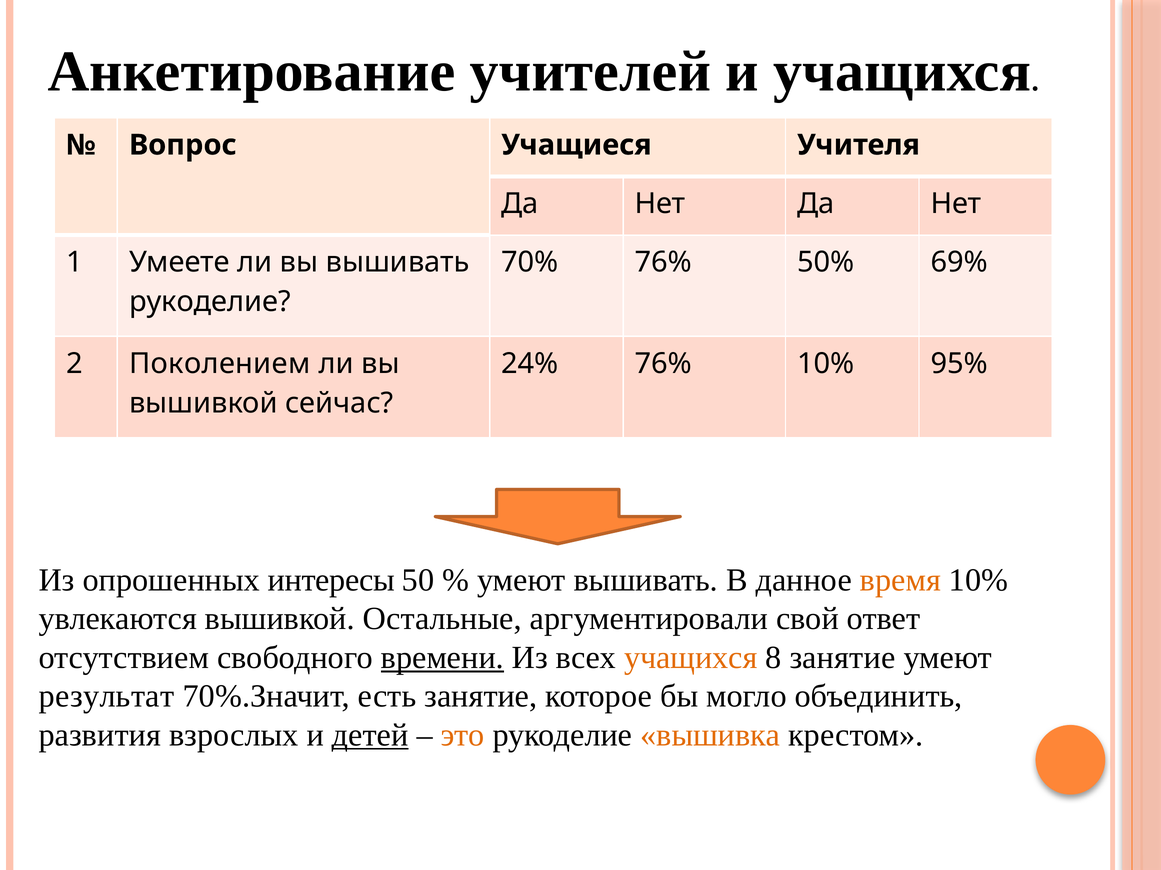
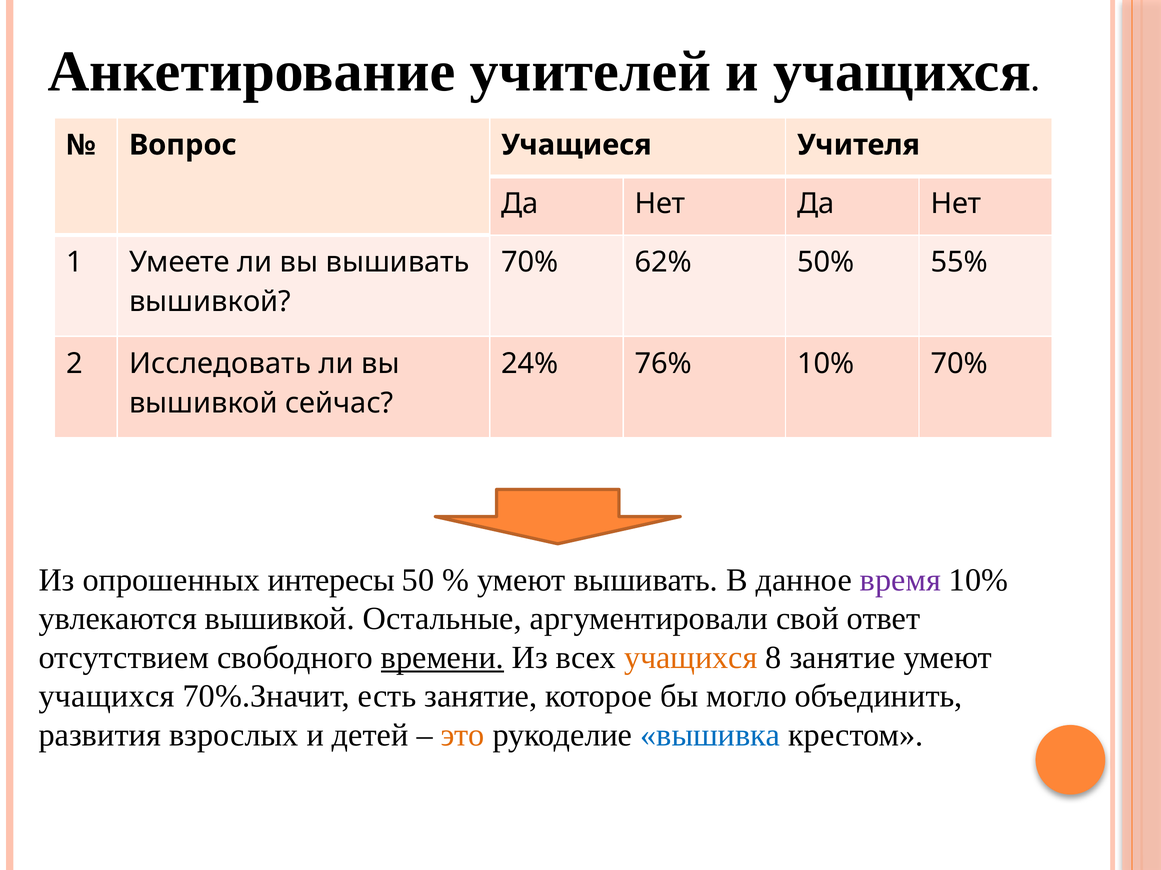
70% 76%: 76% -> 62% (663, 262)
69%: 69% -> 55% (959, 262)
рукоделие: рукоделие -> вышивкой (210, 302)
Поколением: Поколением -> Исследовать (220, 364)
10% 95%: 95% -> 70% (959, 364)
время colour: orange -> purple (900, 581)
результат: результат -> учащихся (107, 697)
детей underline: present -> none (370, 735)
вышивка colour: orange -> blue (710, 735)
